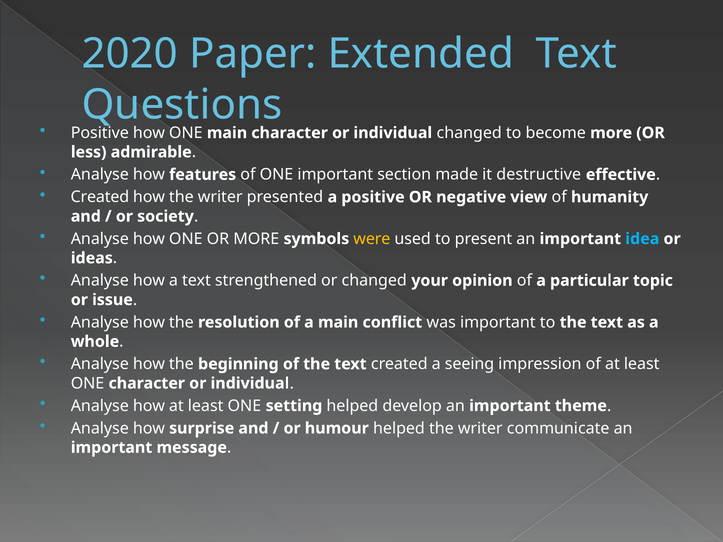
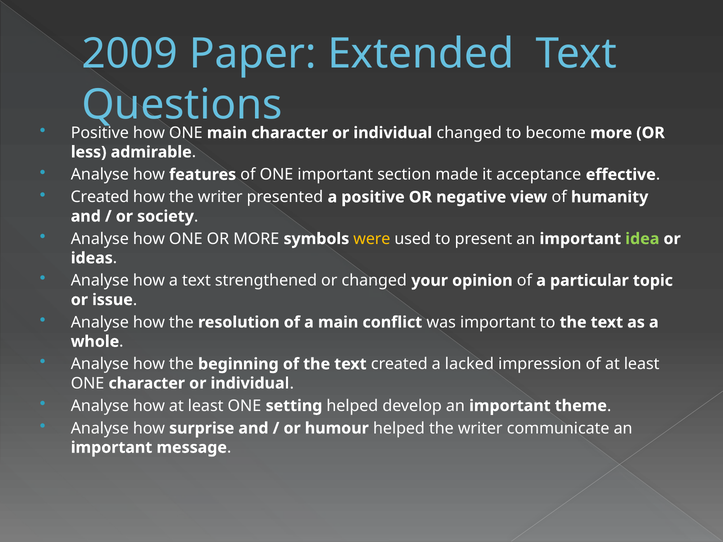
2020: 2020 -> 2009 (130, 54)
destructive: destructive -> acceptance (539, 175)
idea colour: light blue -> light green (642, 239)
seeing: seeing -> lacked (469, 364)
